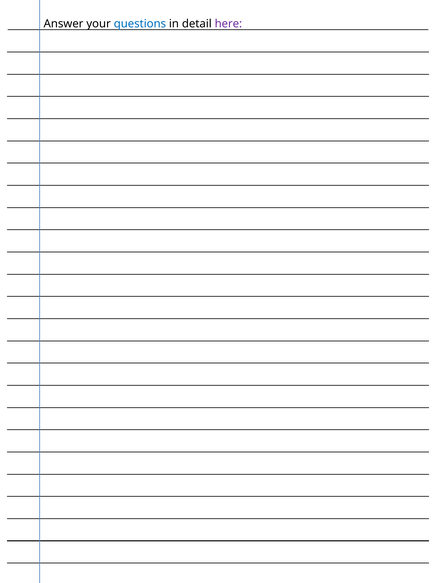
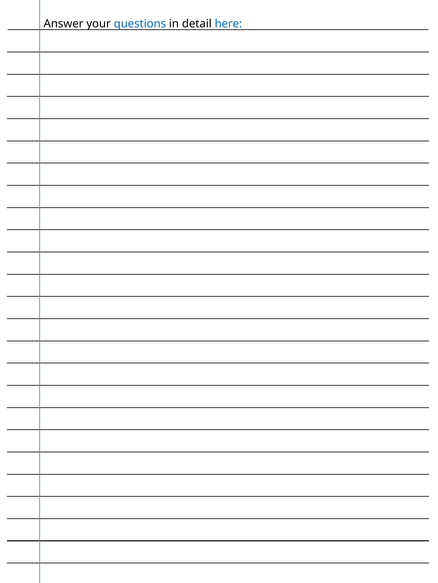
here colour: purple -> blue (228, 24)
